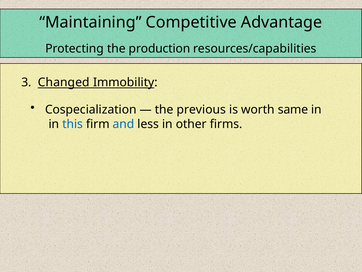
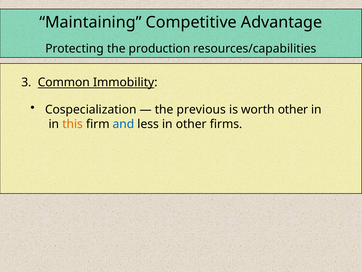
Changed: Changed -> Common (64, 82)
worth same: same -> other (293, 109)
this colour: blue -> orange (73, 124)
